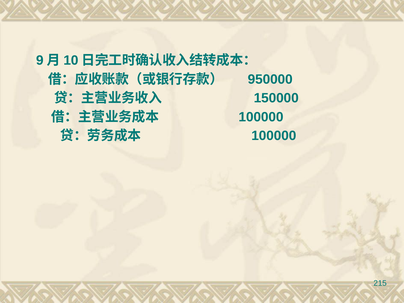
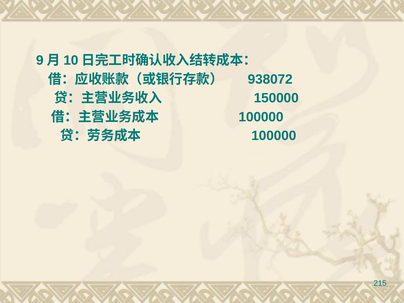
950000: 950000 -> 938072 (270, 79)
